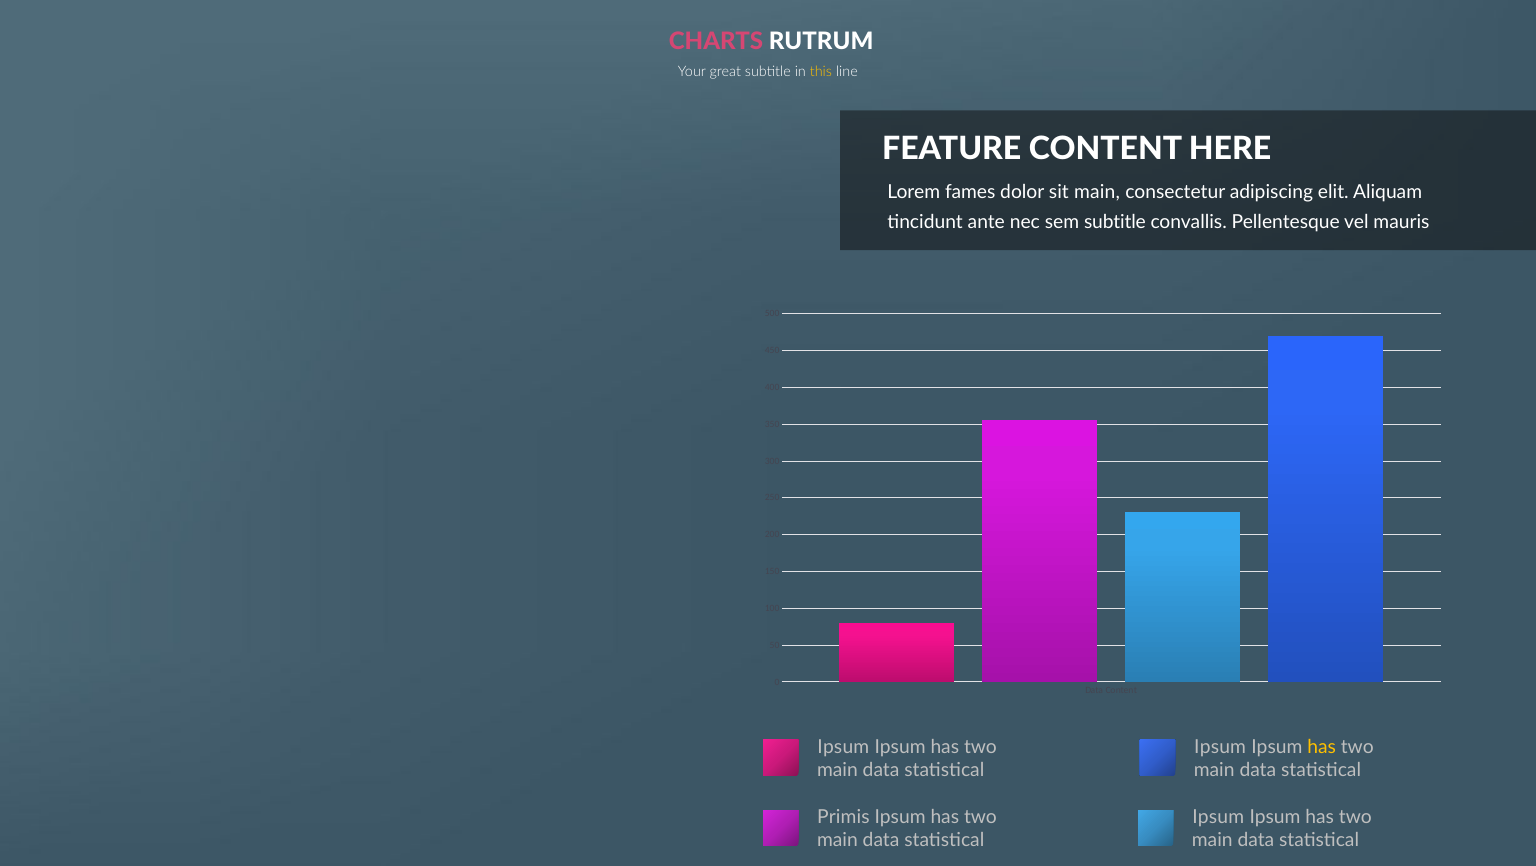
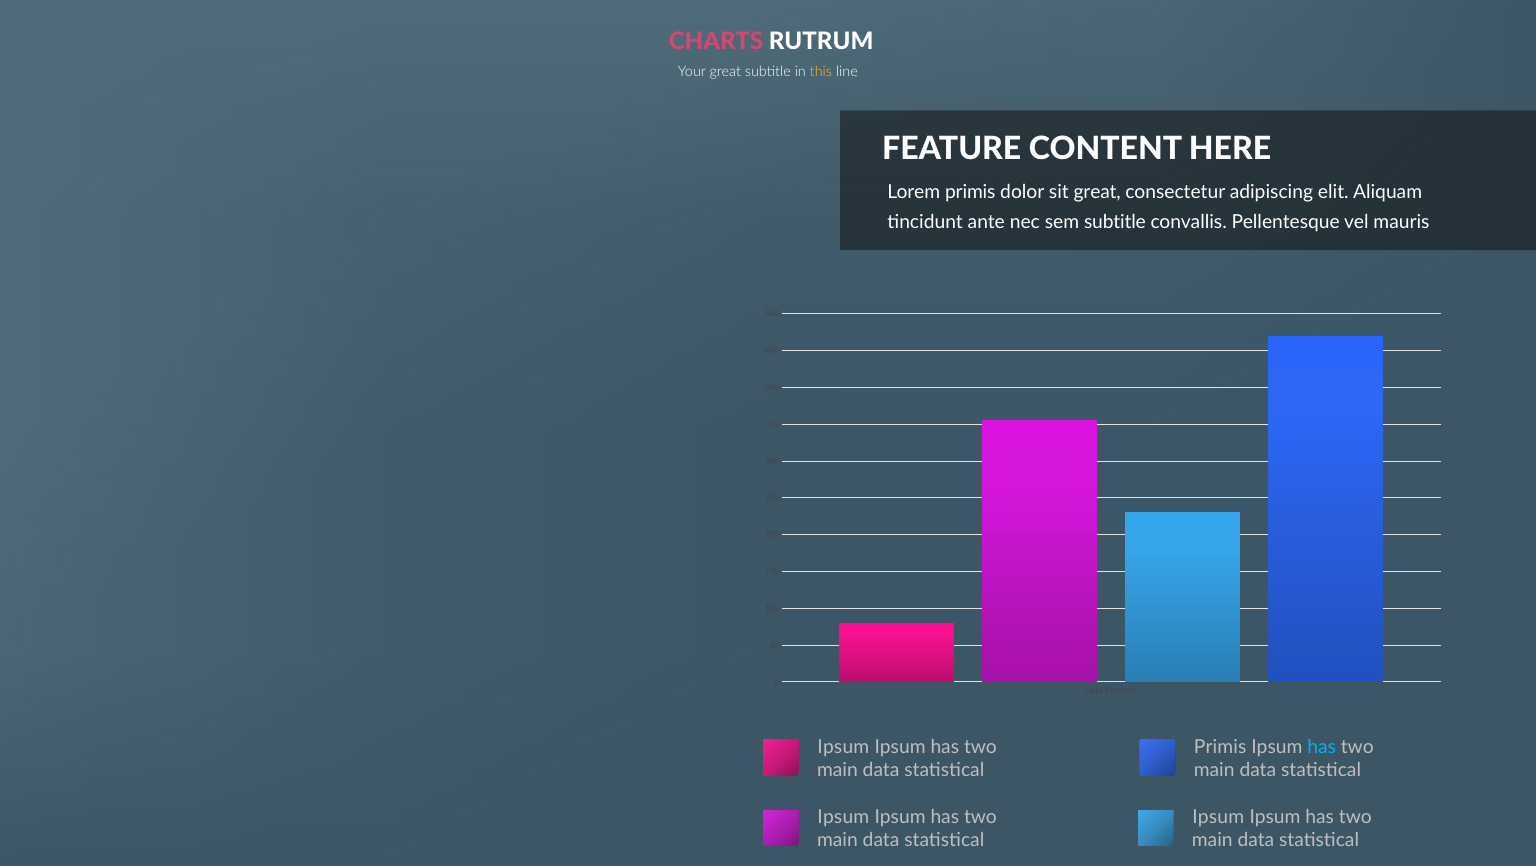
Lorem fames: fames -> primis (970, 192)
sit main: main -> great (1097, 192)
Ipsum: Ipsum -> Primis (1220, 747)
has colour: yellow -> light blue (1322, 747)
Primis: Primis -> Ipsum (843, 818)
